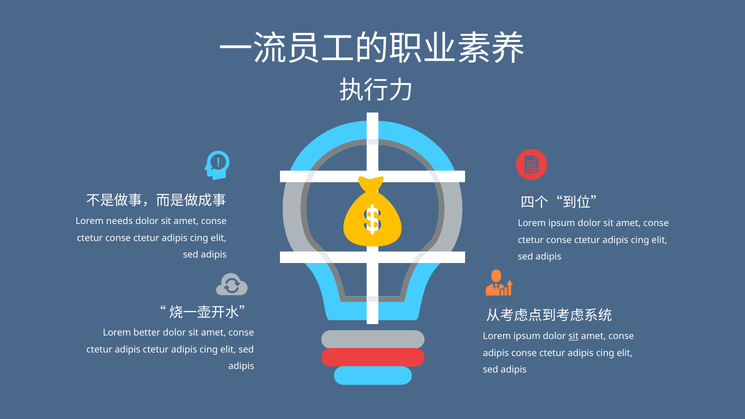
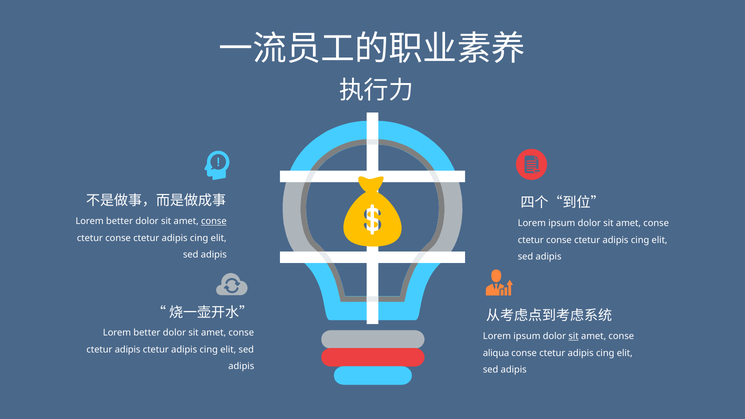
needs: needs -> better (120, 221)
conse underline: none -> present (214, 221)
adipis: adipis -> aliqua (496, 353)
